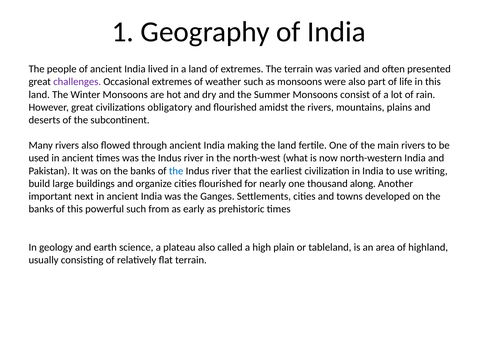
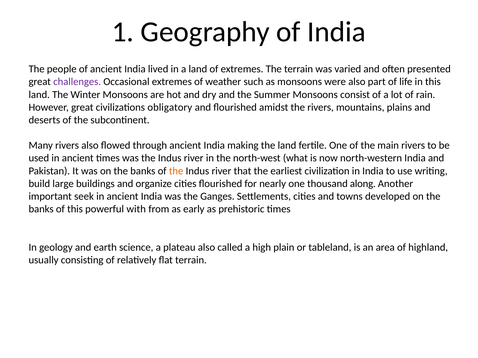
the colour: blue -> orange (176, 171)
next: next -> seek (84, 197)
powerful such: such -> with (136, 209)
